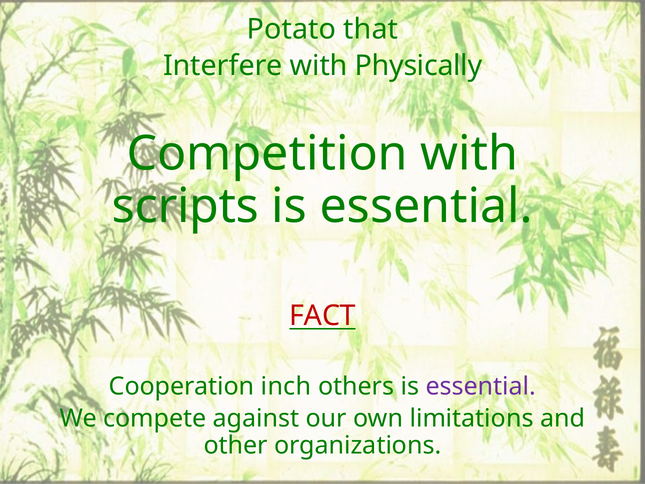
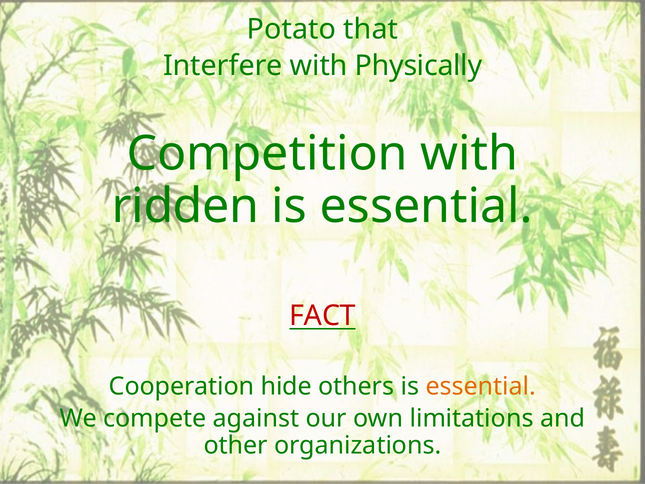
scripts: scripts -> ridden (186, 206)
inch: inch -> hide (286, 386)
essential colour: purple -> orange (481, 386)
